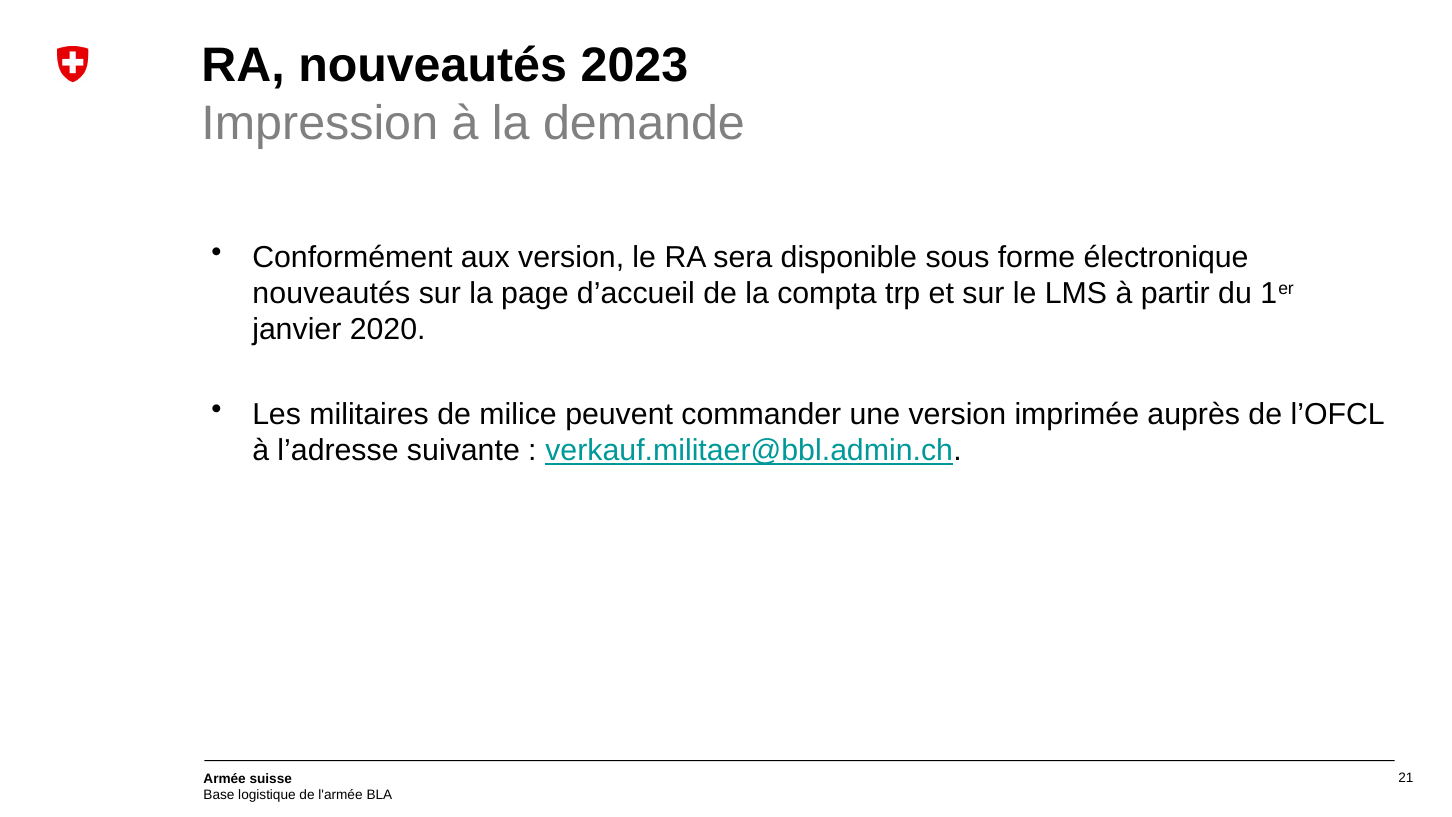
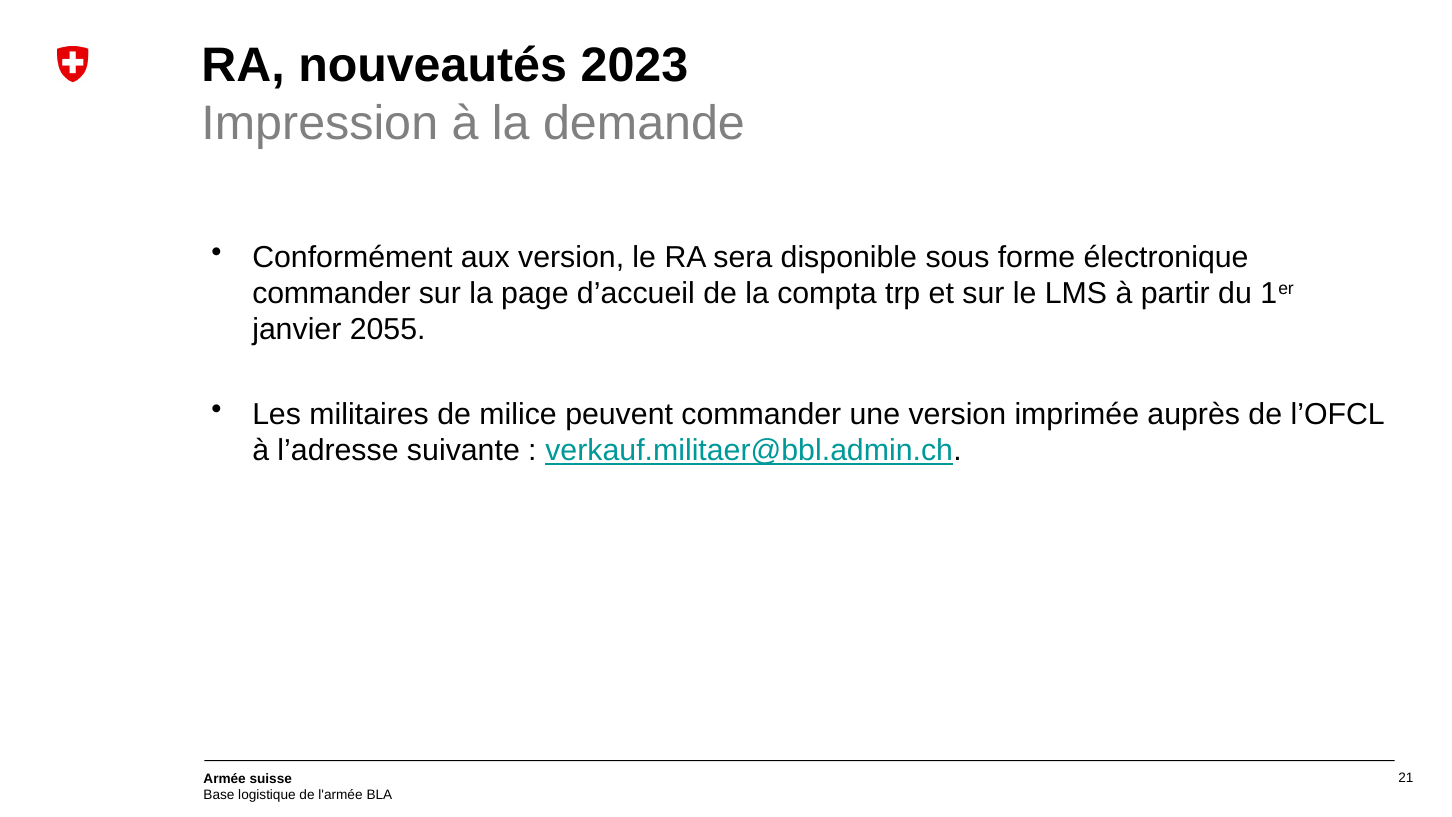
nouveautés: nouveautés -> commander (331, 293)
2020: 2020 -> 2055 (388, 330)
